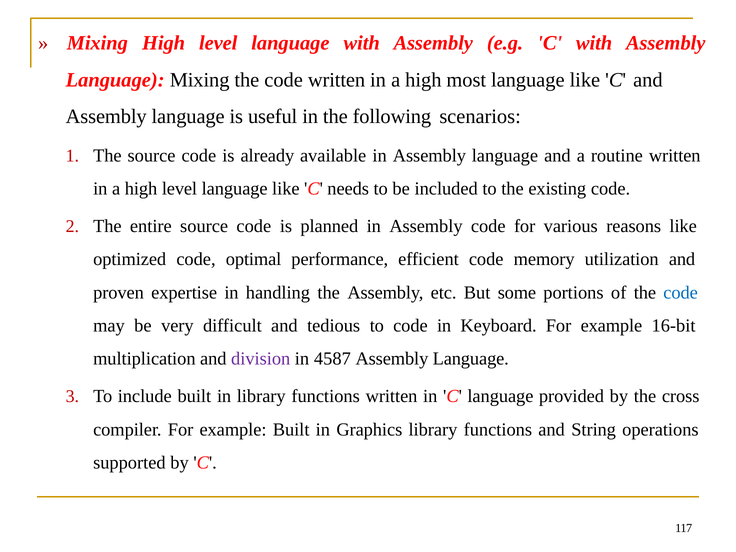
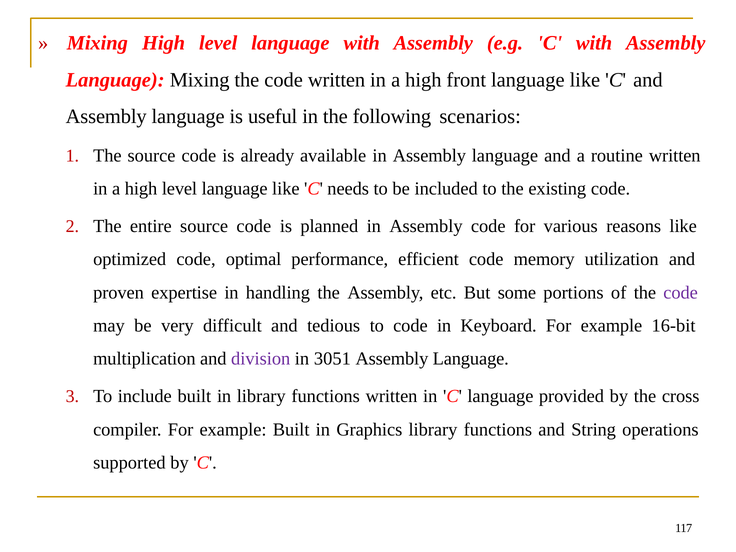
most: most -> front (466, 80)
code colour: blue -> purple (681, 293)
4587: 4587 -> 3051 (332, 359)
